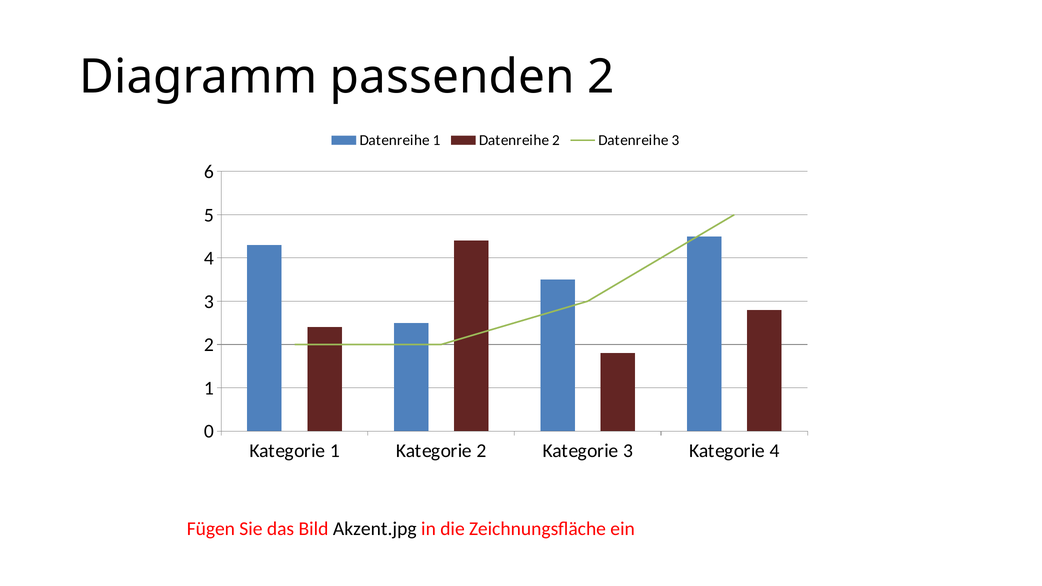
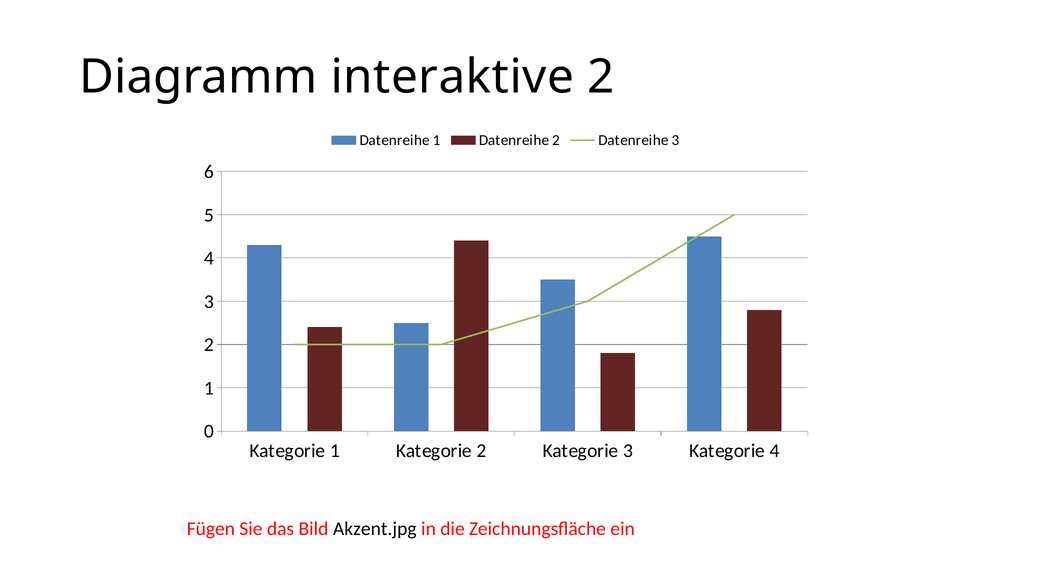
passenden: passenden -> interaktive (452, 77)
